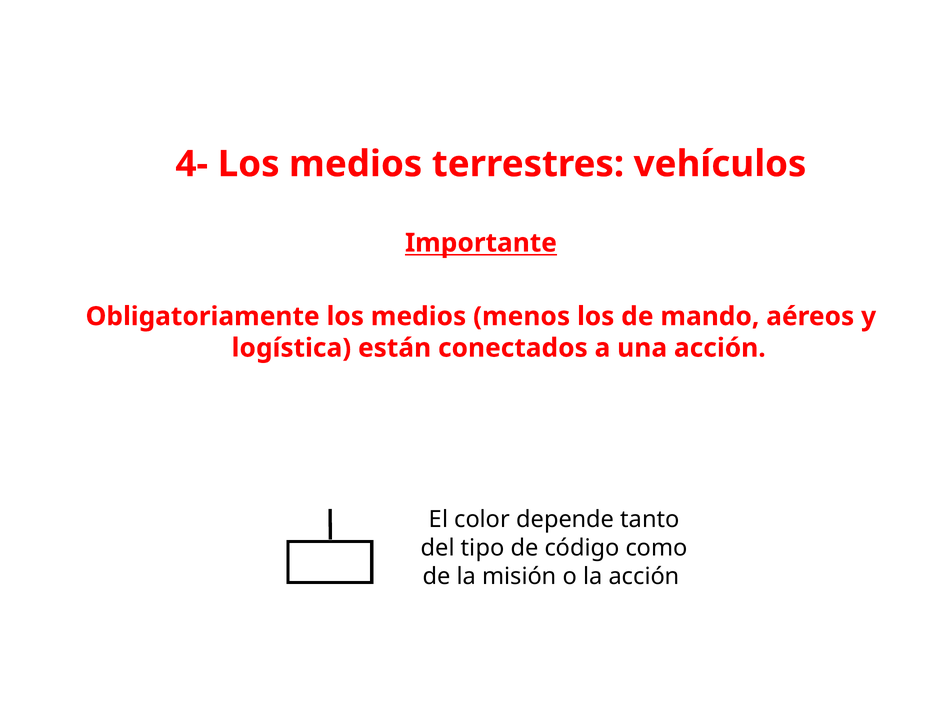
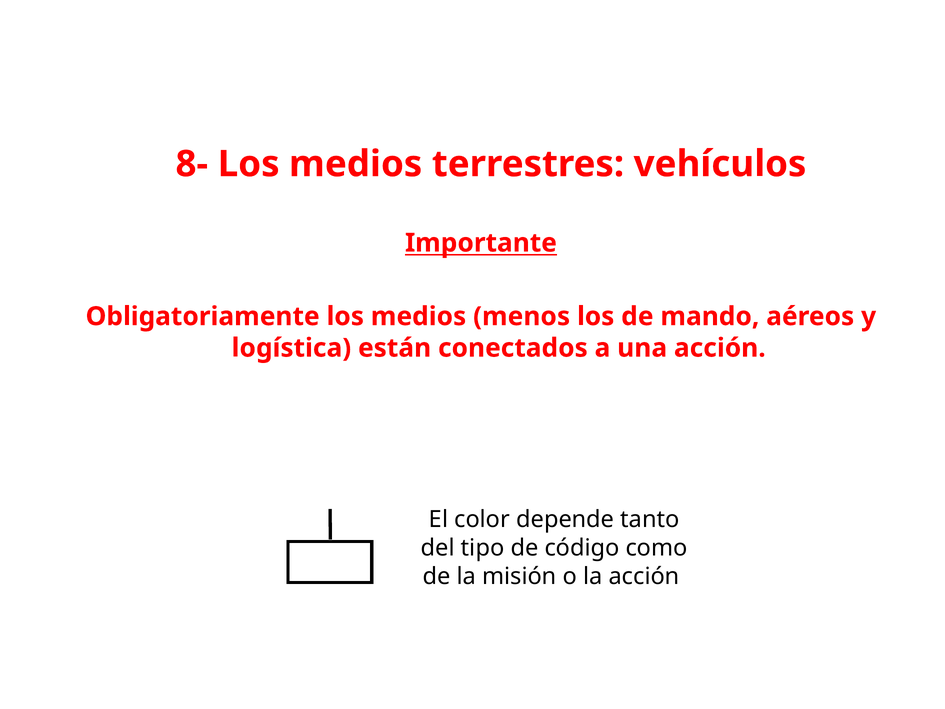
4-: 4- -> 8- (192, 164)
